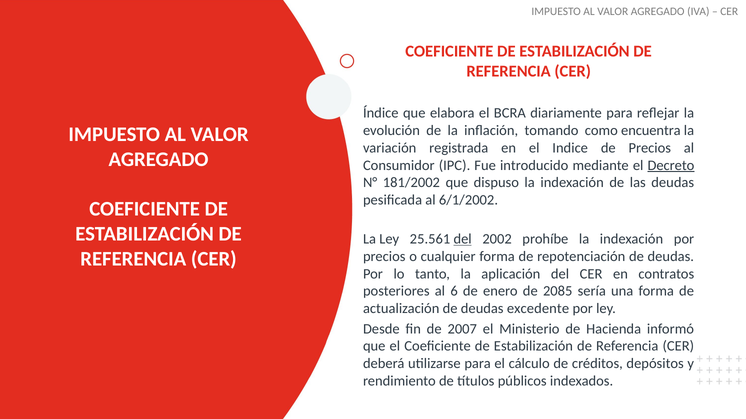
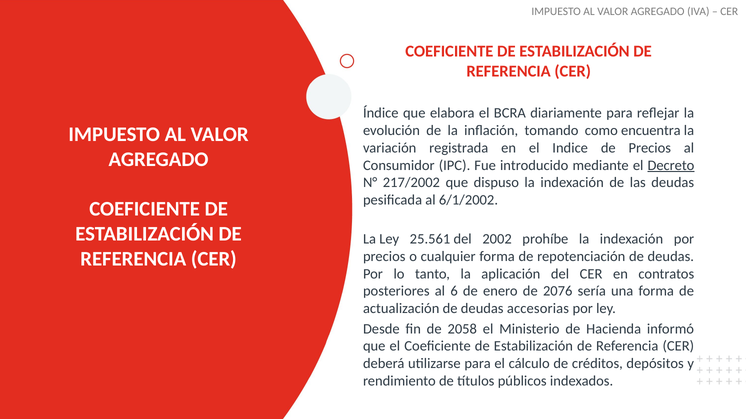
181/2002: 181/2002 -> 217/2002 (411, 183)
del underline: present -> none (463, 239)
2085: 2085 -> 2076 (558, 292)
excedente: excedente -> accesorias (538, 309)
2007: 2007 -> 2058 (462, 329)
